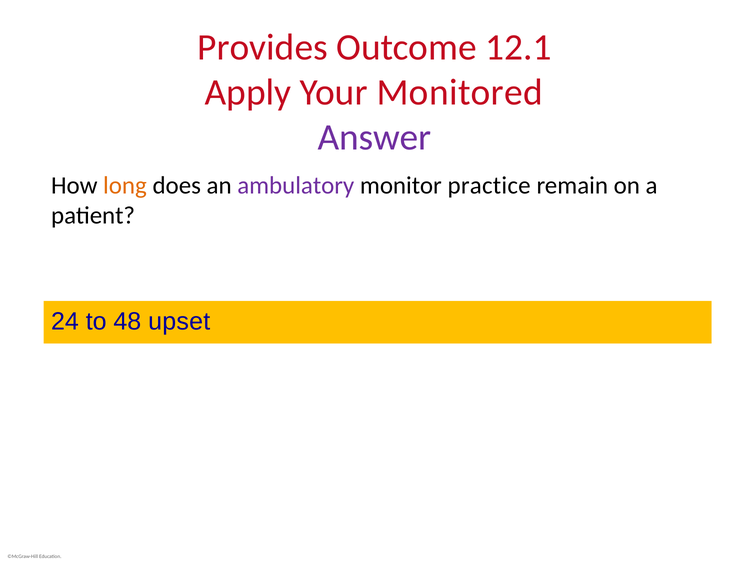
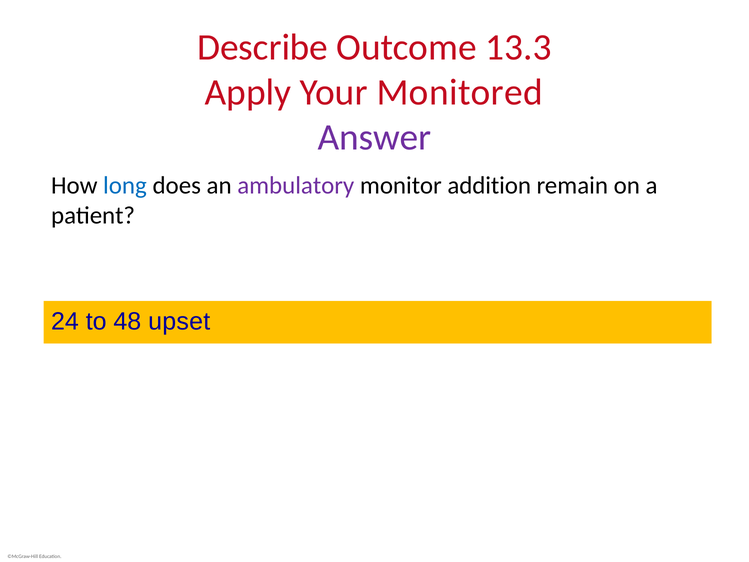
Provides: Provides -> Describe (263, 48)
12.1: 12.1 -> 13.3 (518, 48)
long colour: orange -> blue (125, 185)
practice: practice -> addition (489, 185)
